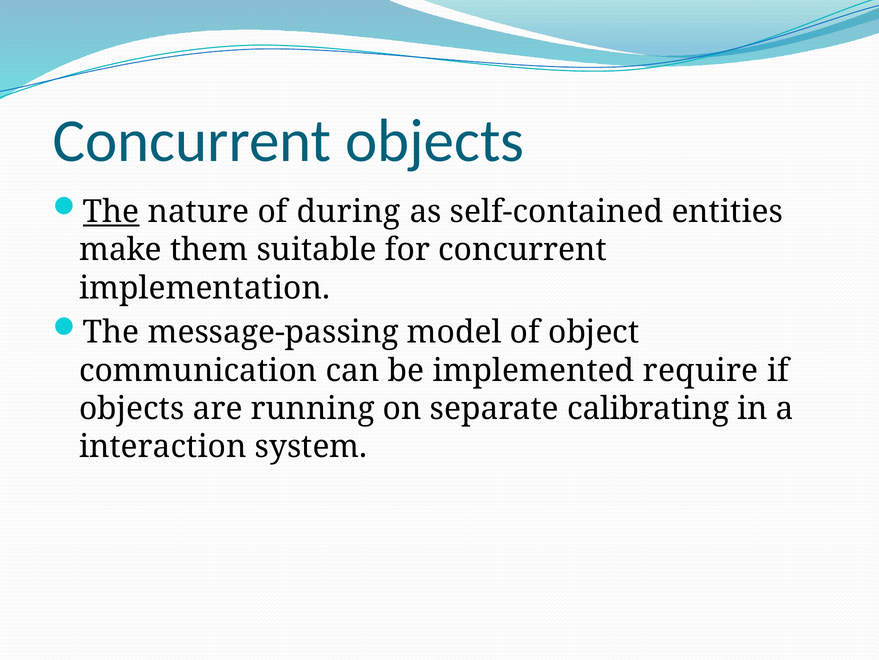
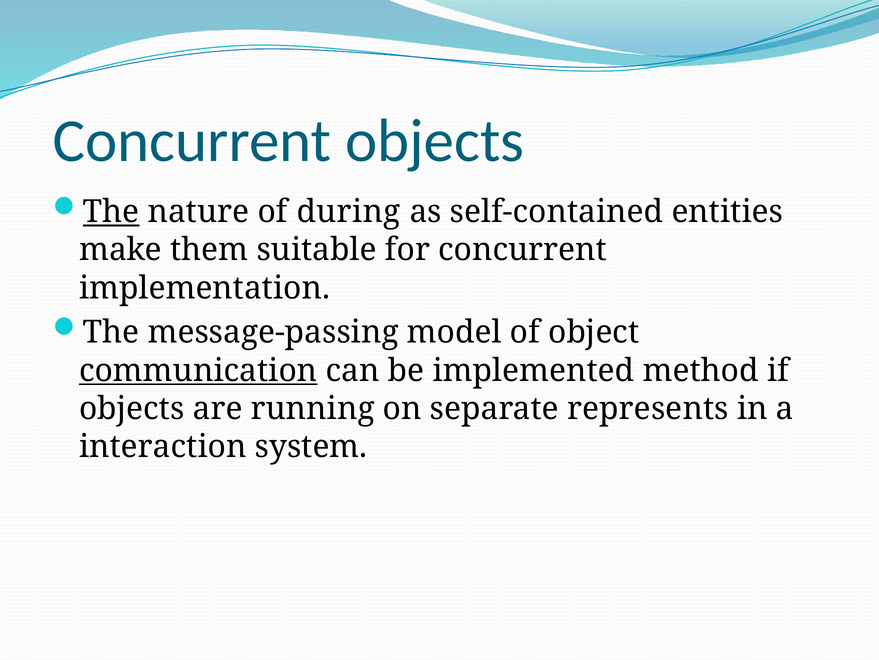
communication underline: none -> present (198, 370)
require: require -> method (701, 370)
calibrating: calibrating -> represents (648, 408)
